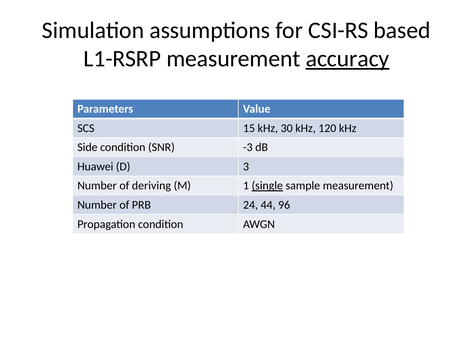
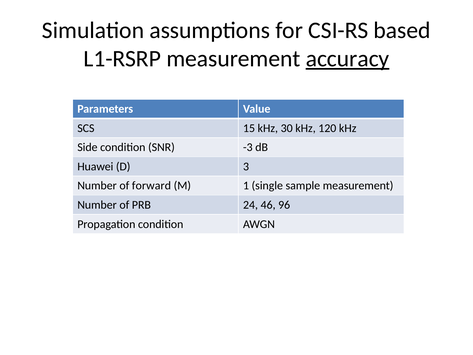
deriving: deriving -> forward (151, 186)
single underline: present -> none (267, 186)
44: 44 -> 46 (268, 205)
